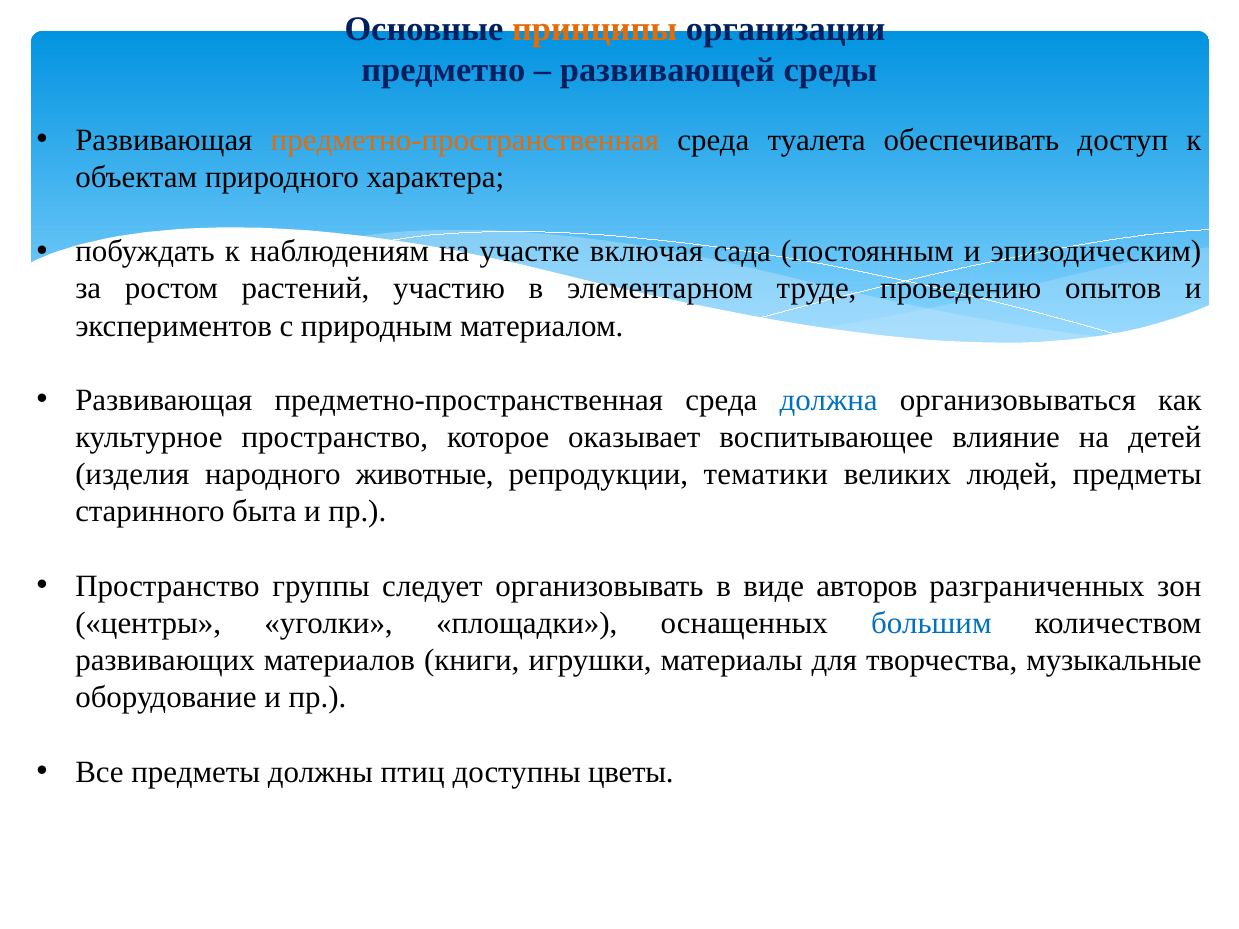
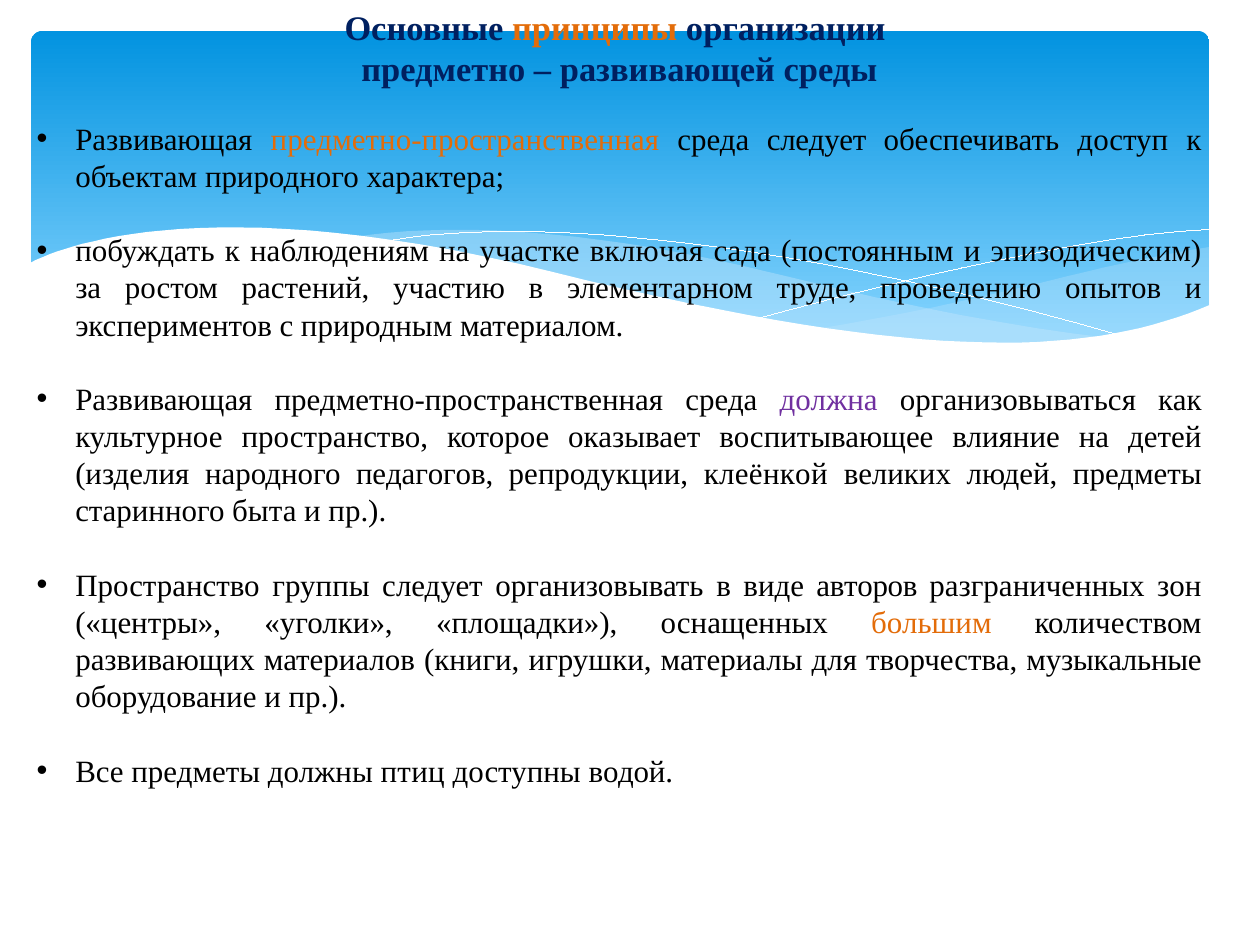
среда туалета: туалета -> следует (817, 140)
должна colour: blue -> purple (829, 400)
животные: животные -> педагогов (425, 475)
тематики: тематики -> клеёнкой (766, 475)
большим colour: blue -> orange (931, 623)
цветы: цветы -> водой (631, 772)
